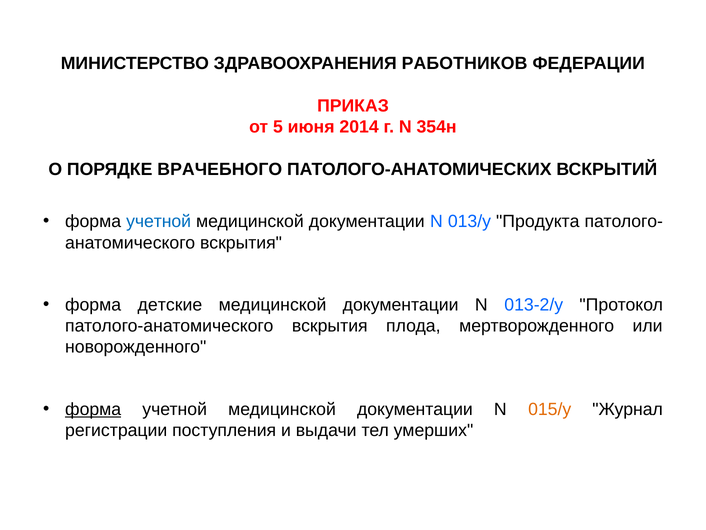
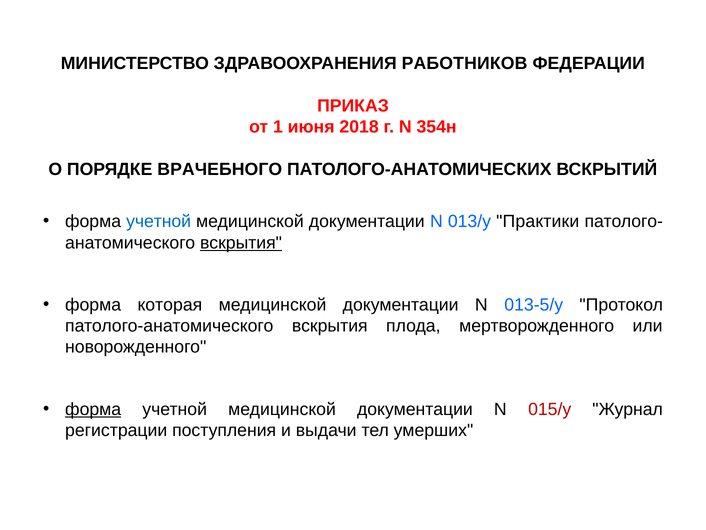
5: 5 -> 1 (278, 127)
2014: 2014 -> 2018 (359, 127)
Продукта: Продукта -> Практики (538, 221)
вскрытия underline: none -> present (241, 242)
детские: детские -> которая (170, 304)
013-2/у: 013-2/у -> 013-5/у (534, 304)
015/у colour: orange -> red (550, 409)
